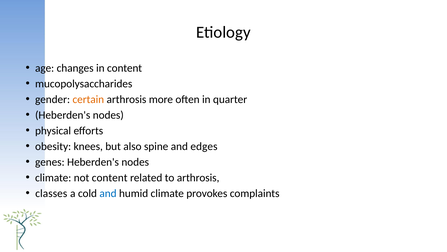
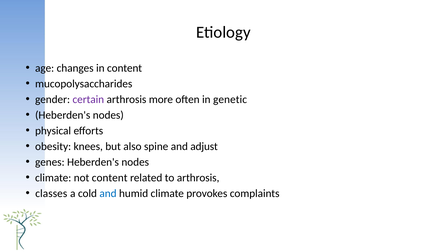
certain colour: orange -> purple (88, 99)
quarter: quarter -> genetic (230, 99)
edges: edges -> adjust (204, 146)
